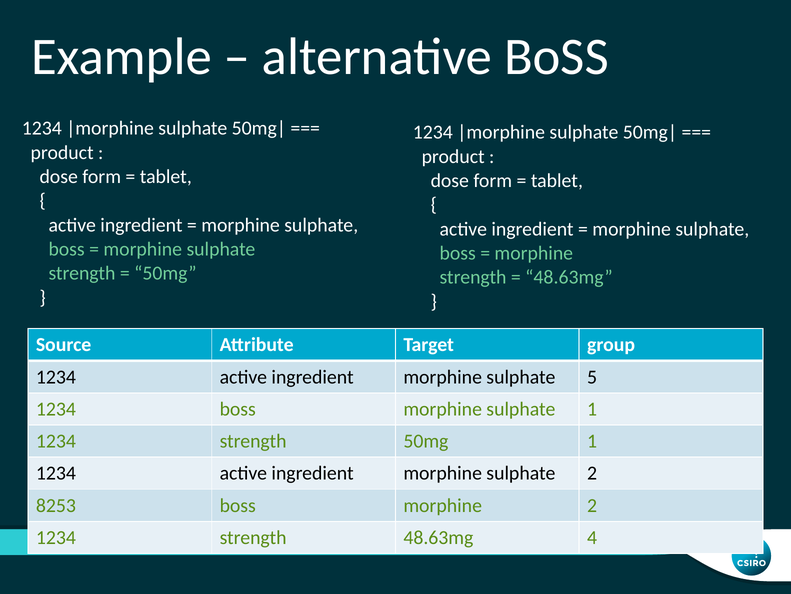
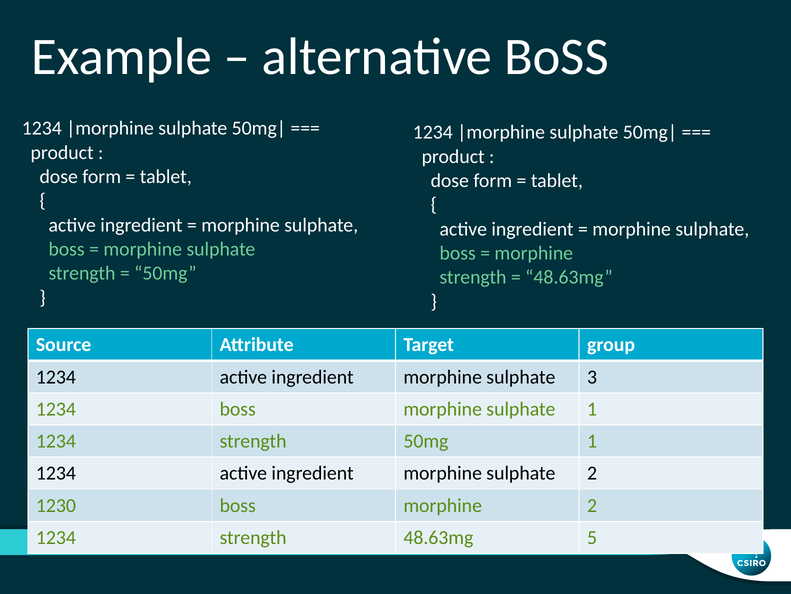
5: 5 -> 3 (592, 377)
8253: 8253 -> 1230 (56, 505)
4: 4 -> 5 (592, 537)
